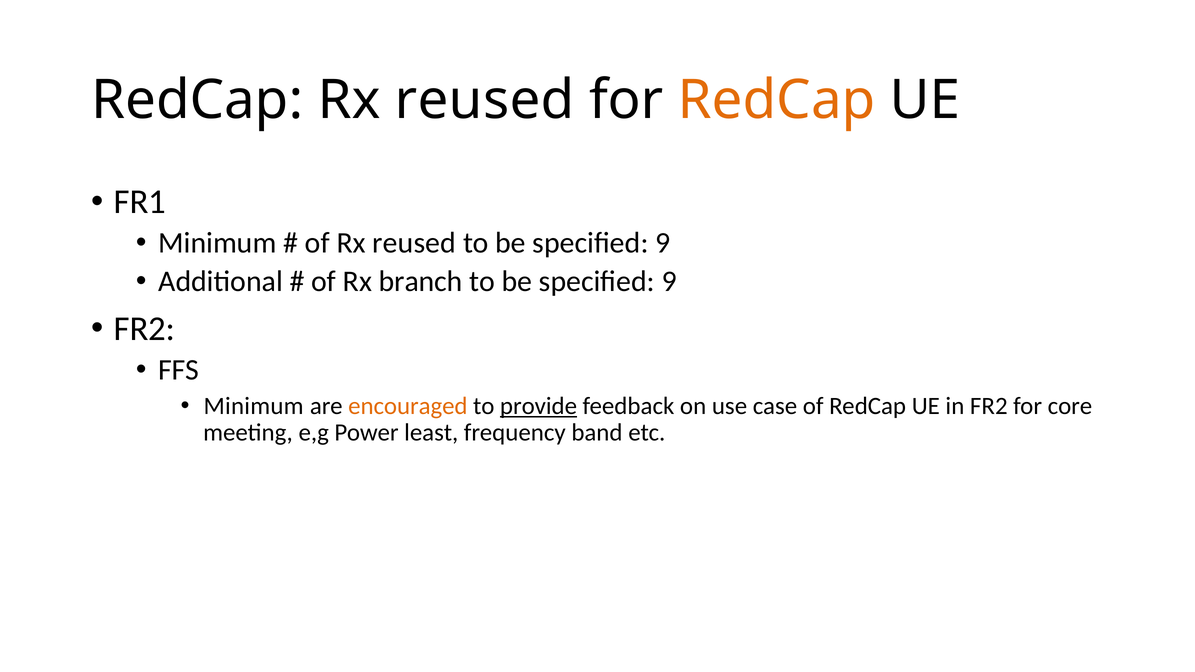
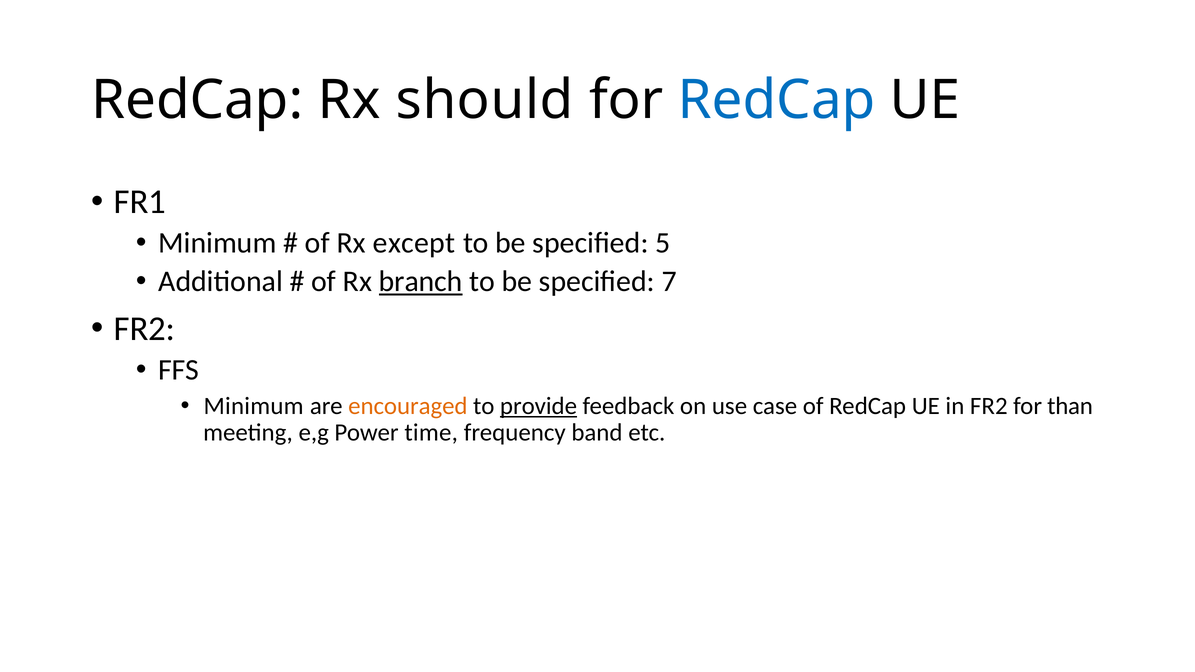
RedCap Rx reused: reused -> should (485, 100)
RedCap colour: orange -> blue (777, 100)
of Rx reused: reused -> except (414, 243)
9: 9 -> 5 (663, 243)
branch underline: none -> present (421, 282)
9: 9 -> 7 (669, 282)
core: core -> than (1070, 406)
least: least -> time (431, 433)
